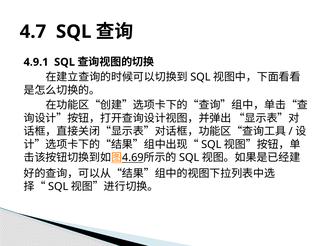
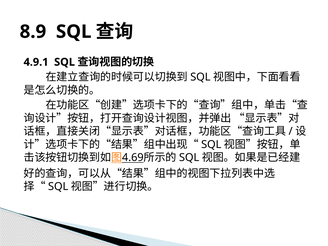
4.7: 4.7 -> 8.9 (33, 32)
